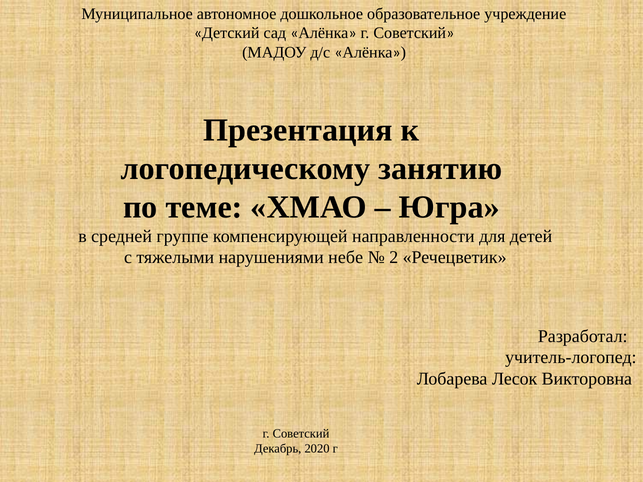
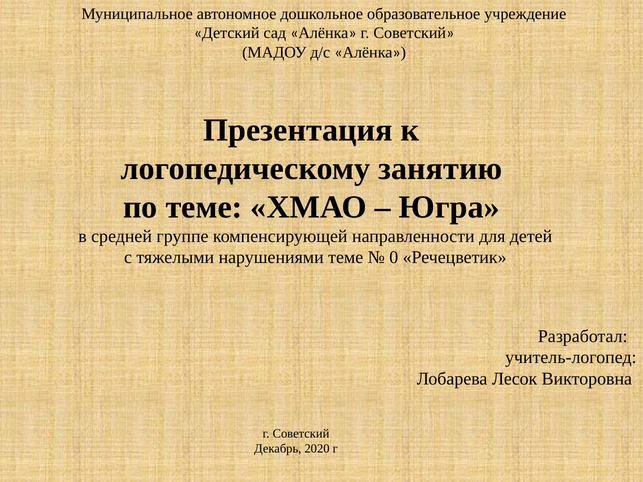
нарушениями небе: небе -> теме (346, 258)
2: 2 -> 0 (394, 258)
